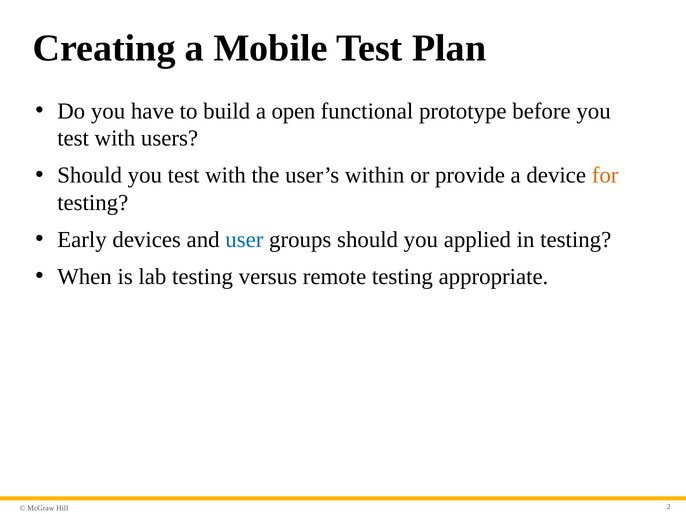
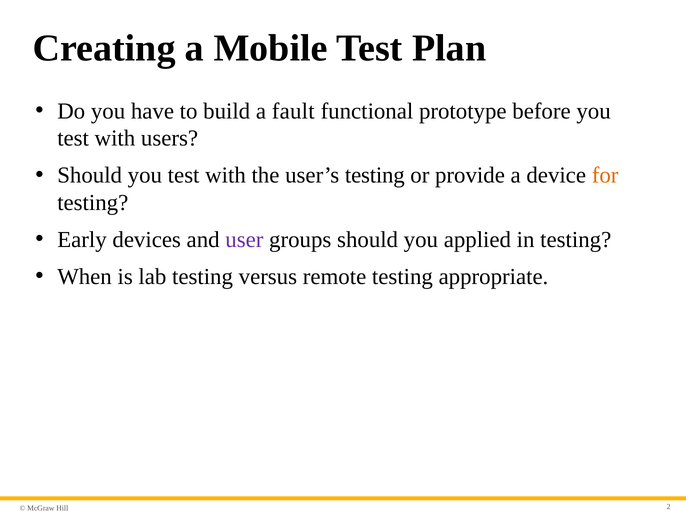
open: open -> fault (293, 111)
user’s within: within -> testing (375, 176)
user colour: blue -> purple (244, 240)
